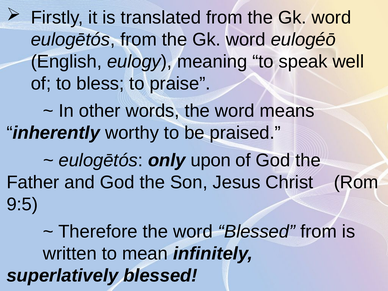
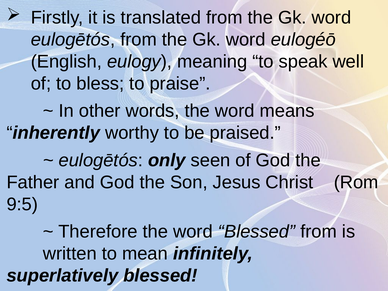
upon: upon -> seen (211, 160)
